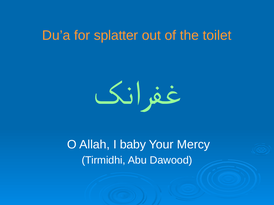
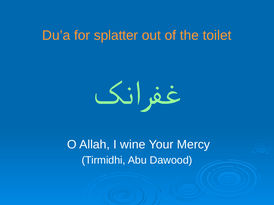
baby: baby -> wine (133, 145)
